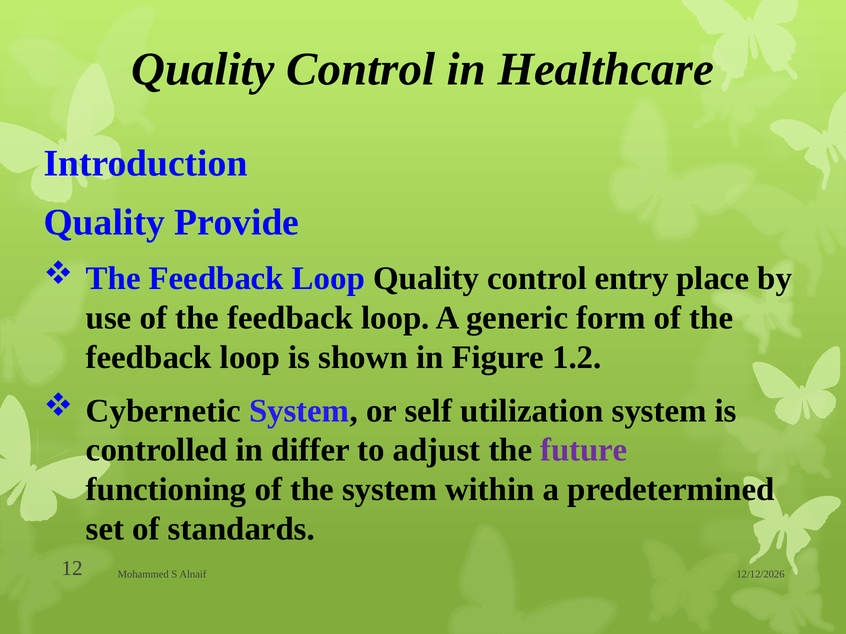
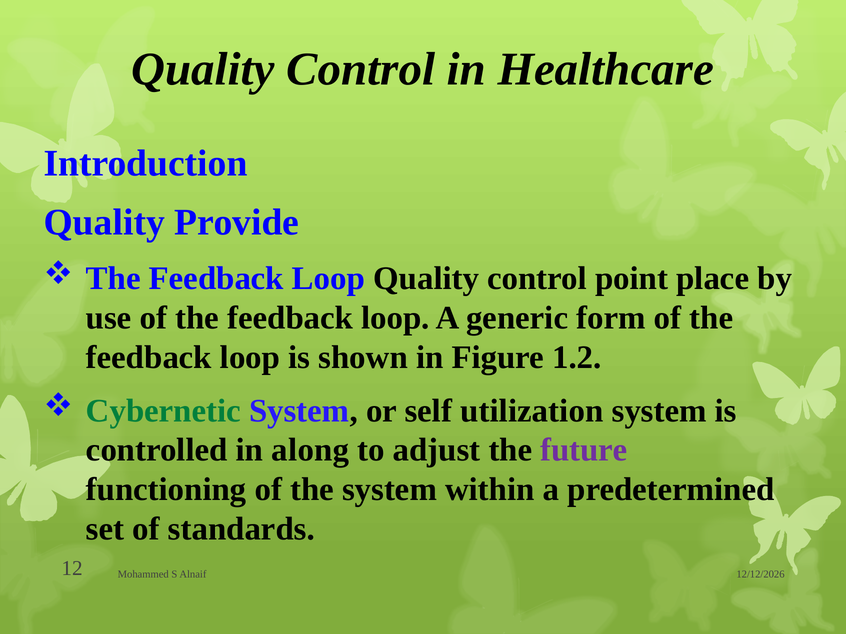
entry: entry -> point (632, 279)
Cybernetic colour: black -> green (163, 411)
differ: differ -> along (310, 450)
